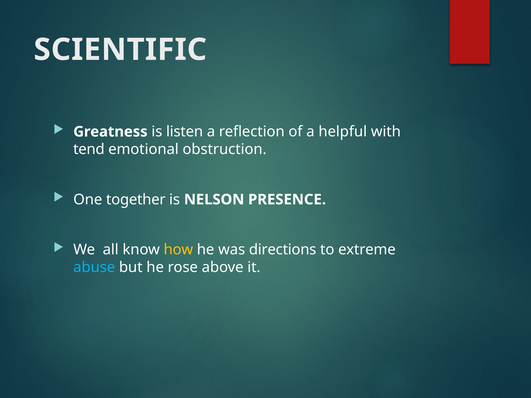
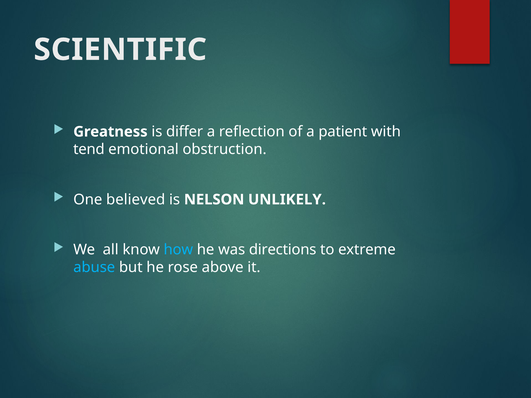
listen: listen -> differ (185, 132)
helpful: helpful -> patient (343, 132)
together: together -> believed (136, 200)
PRESENCE: PRESENCE -> UNLIKELY (287, 200)
how colour: yellow -> light blue (178, 250)
